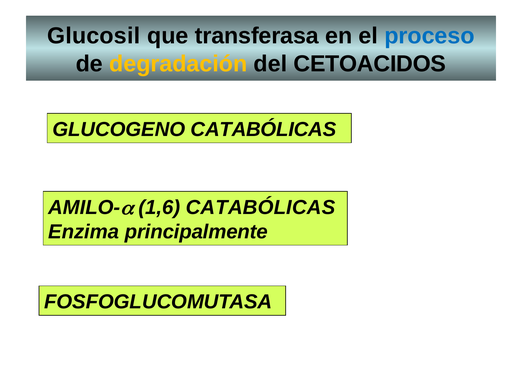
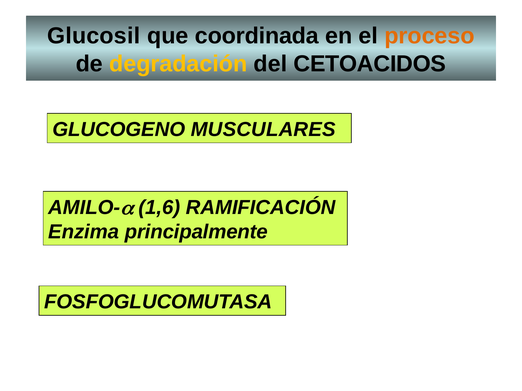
transferasa: transferasa -> coordinada (257, 36)
proceso colour: blue -> orange (429, 36)
GLUCOGENO CATABÓLICAS: CATABÓLICAS -> MUSCULARES (263, 130)
1,6 CATABÓLICAS: CATABÓLICAS -> RAMIFICACIÓN (261, 208)
